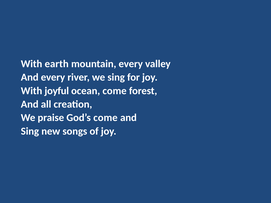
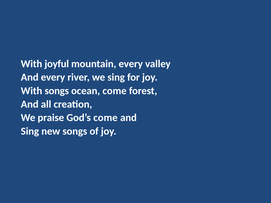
earth: earth -> joyful (57, 64)
With joyful: joyful -> songs (57, 91)
